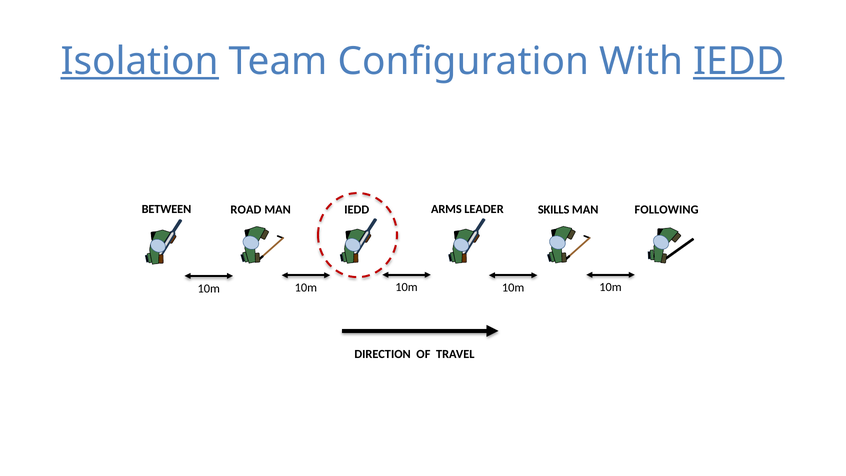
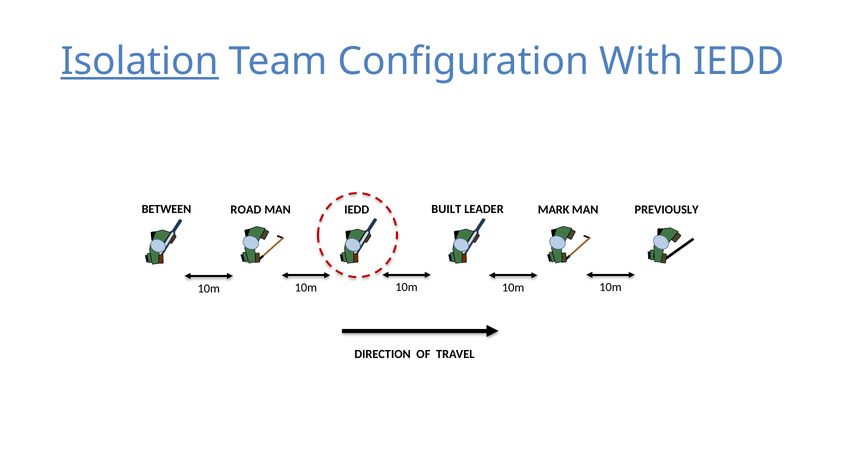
IEDD underline: present -> none (739, 61)
ARMS: ARMS -> BUILT (446, 209)
SKILLS: SKILLS -> MARK (554, 209)
FOLLOWING: FOLLOWING -> PREVIOUSLY (667, 209)
